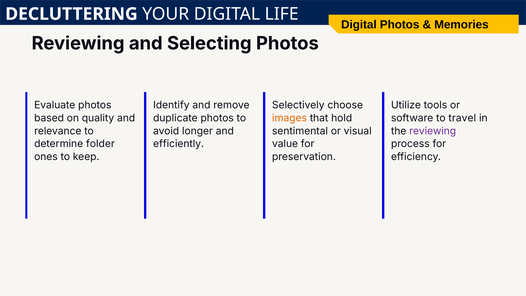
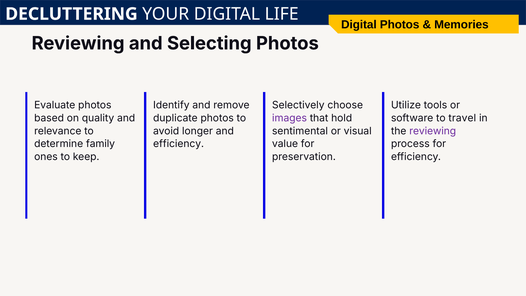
images colour: orange -> purple (289, 118)
folder: folder -> family (100, 144)
efficiently: efficiently -> efficiency (179, 144)
